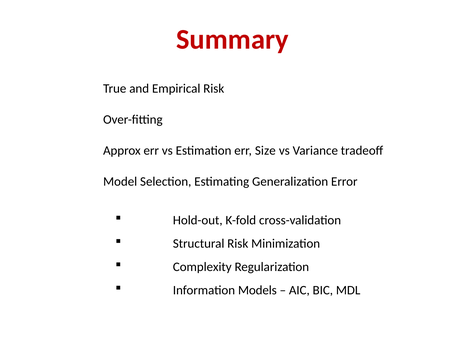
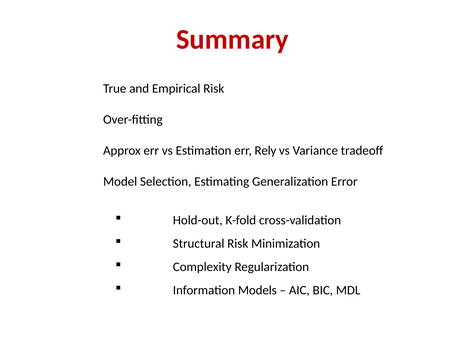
Size: Size -> Rely (265, 150)
